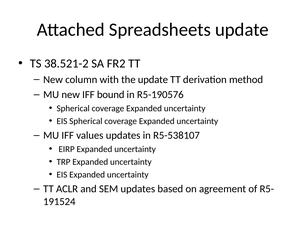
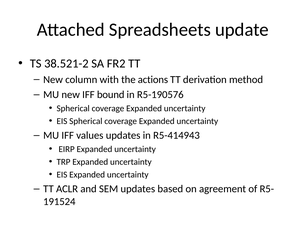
the update: update -> actions (153, 79)
R5-538107: R5-538107 -> R5-414943 (176, 135)
